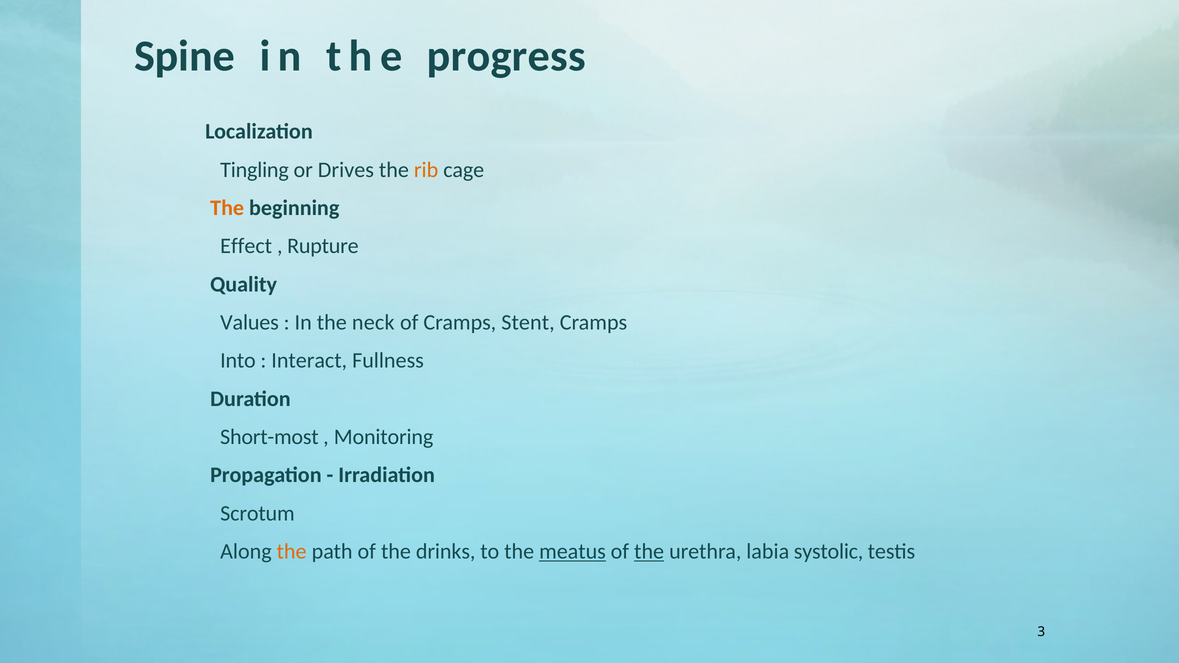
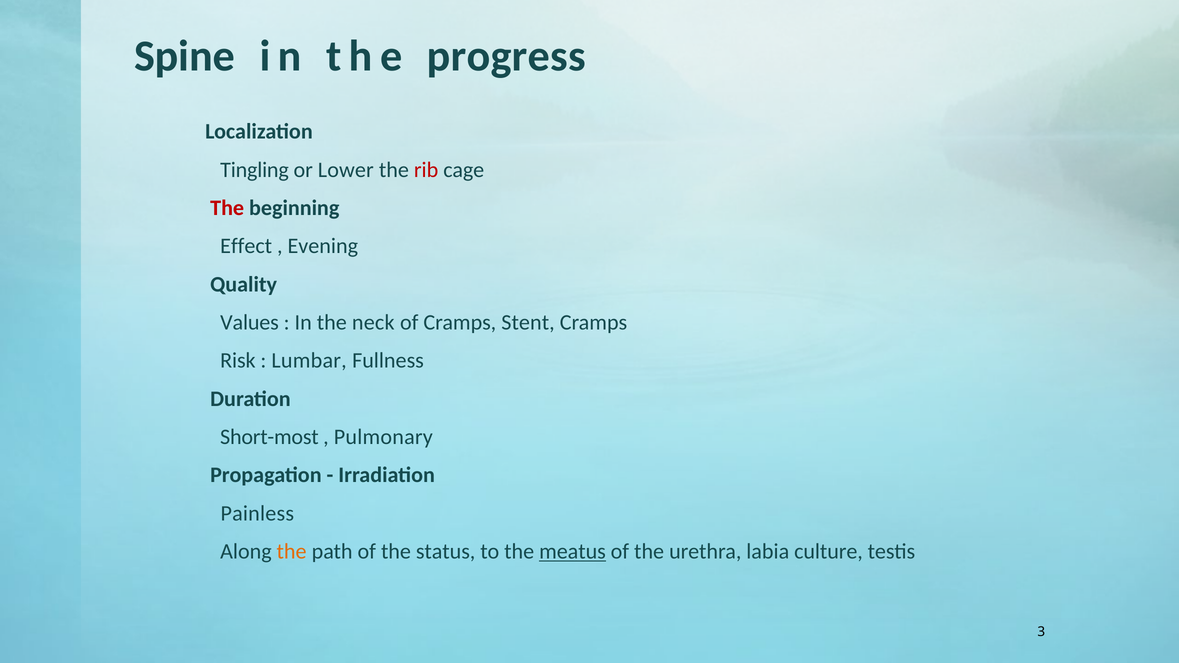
Drives: Drives -> Lower (346, 170)
rib colour: orange -> red (426, 170)
The colour: orange -> red (227, 208)
Rupture: Rupture -> Evening (323, 246)
Into: Into -> Risk (238, 361)
Interact: Interact -> Lumbar (309, 361)
Monitoring: Monitoring -> Pulmonary (383, 437)
Scrotum: Scrotum -> Painless (257, 514)
drinks: drinks -> status (446, 552)
the underline: present -> none (649, 552)
systolic: systolic -> culture (829, 552)
